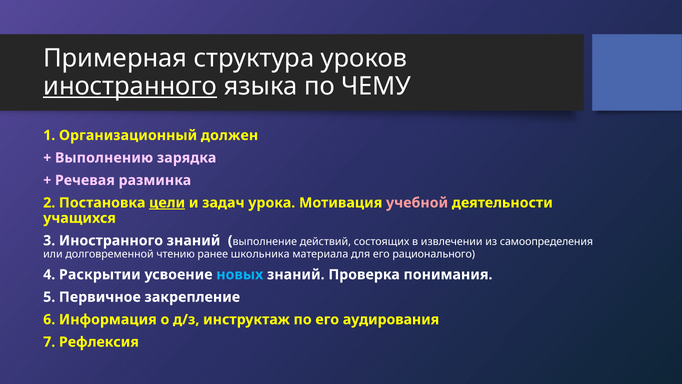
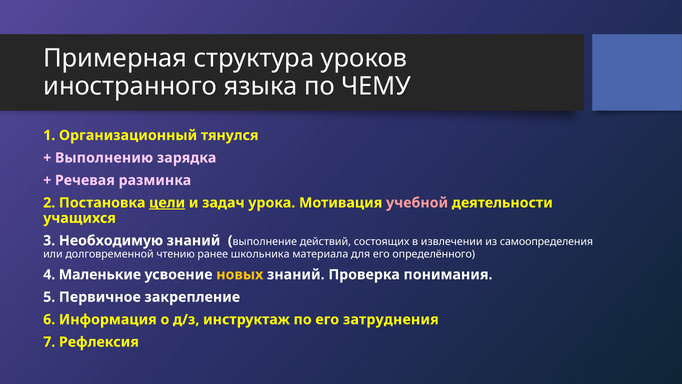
иностранного underline: present -> none (130, 86)
должен: должен -> тянулся (230, 135)
3 Иностранного: Иностранного -> Необходимую (111, 240)
рационального: рационального -> определённого (434, 254)
Раскрытии: Раскрытии -> Маленькие (100, 274)
новых colour: light blue -> yellow (240, 274)
аудирования: аудирования -> затруднения (391, 319)
